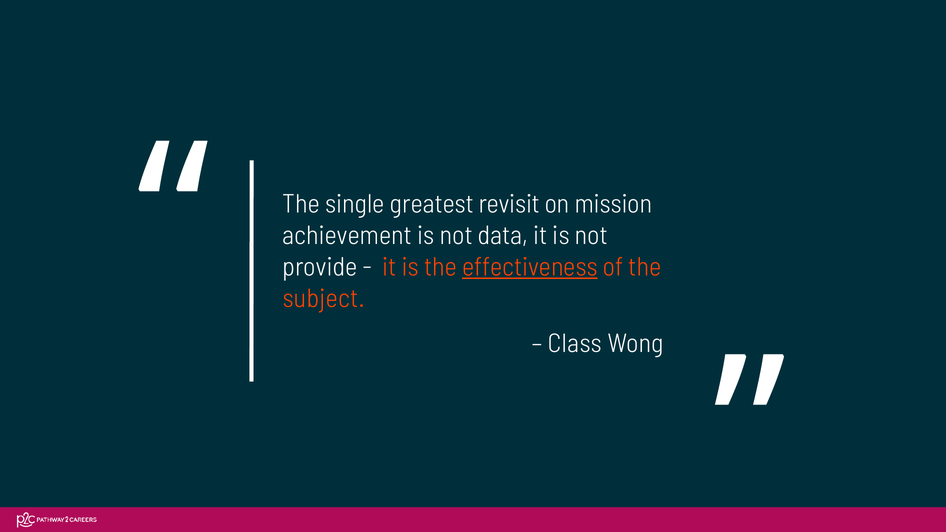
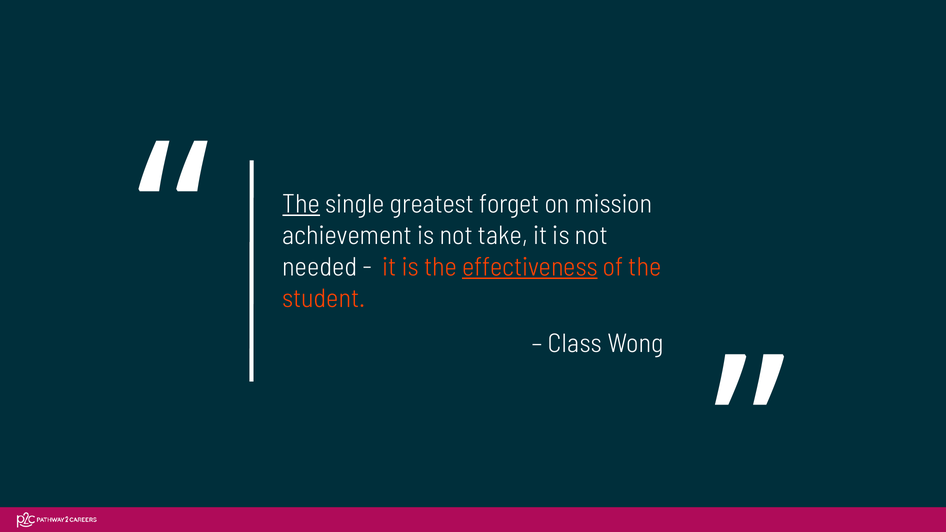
The underline: none -> present (301, 204)
revisit: revisit -> forget (509, 204)
data: data -> take (503, 236)
provide: provide -> needed (320, 267)
subject: subject -> student (324, 299)
